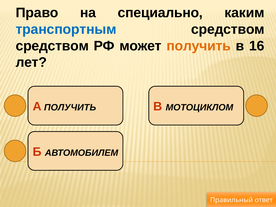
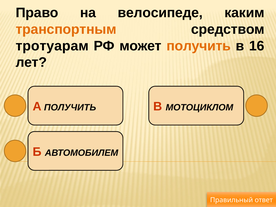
специально: специально -> велосипеде (160, 13)
транспортным colour: blue -> orange (66, 29)
средством: средством -> тротуарам (52, 46)
